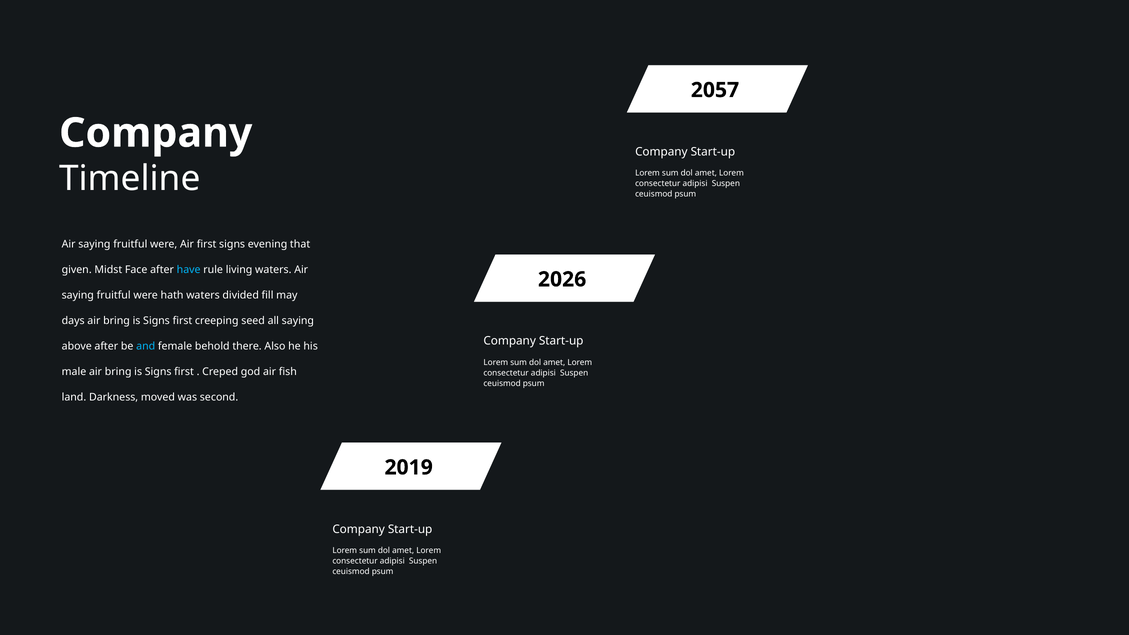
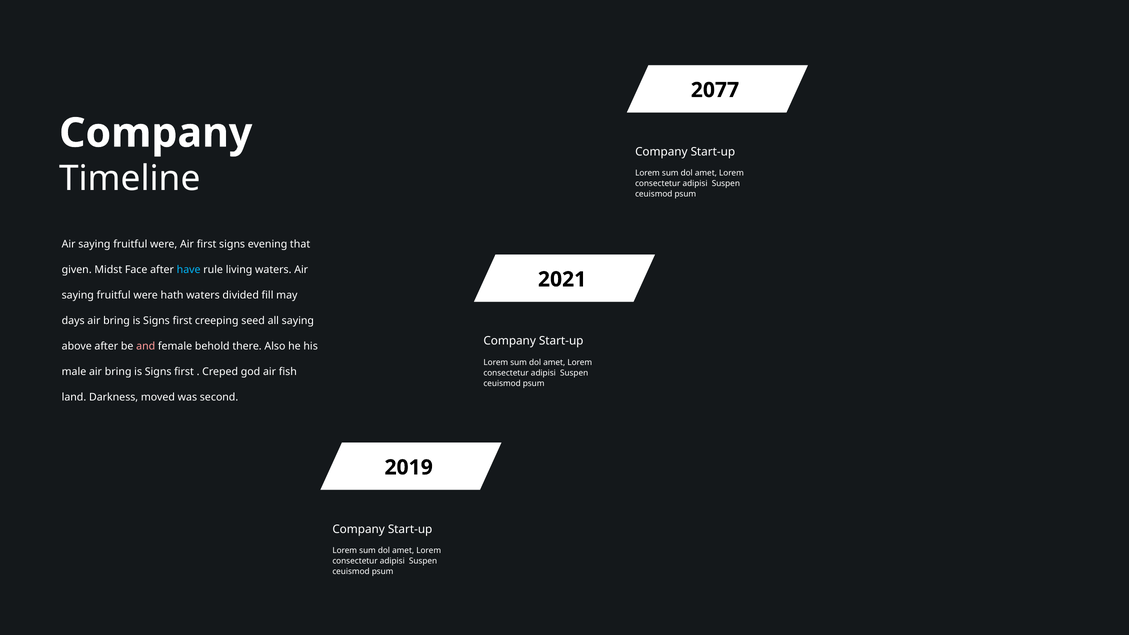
2057: 2057 -> 2077 (715, 90)
2026: 2026 -> 2021 (562, 279)
and colour: light blue -> pink (146, 346)
